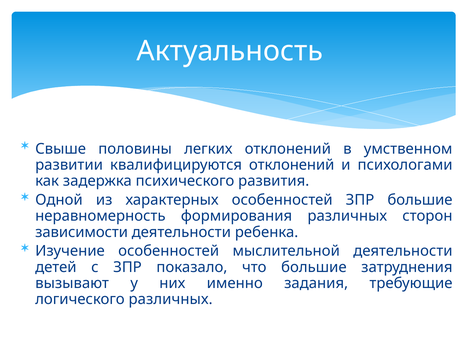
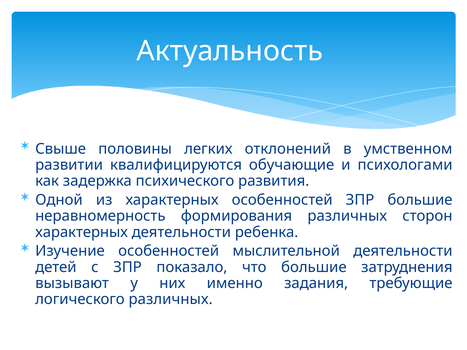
квалифицируются отклонений: отклонений -> обучающие (292, 165)
зависимости: зависимости -> характерных (82, 232)
